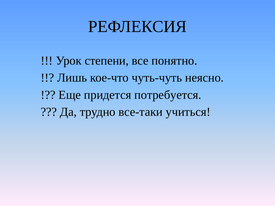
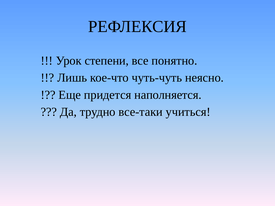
потребуется: потребуется -> наполняется (168, 95)
